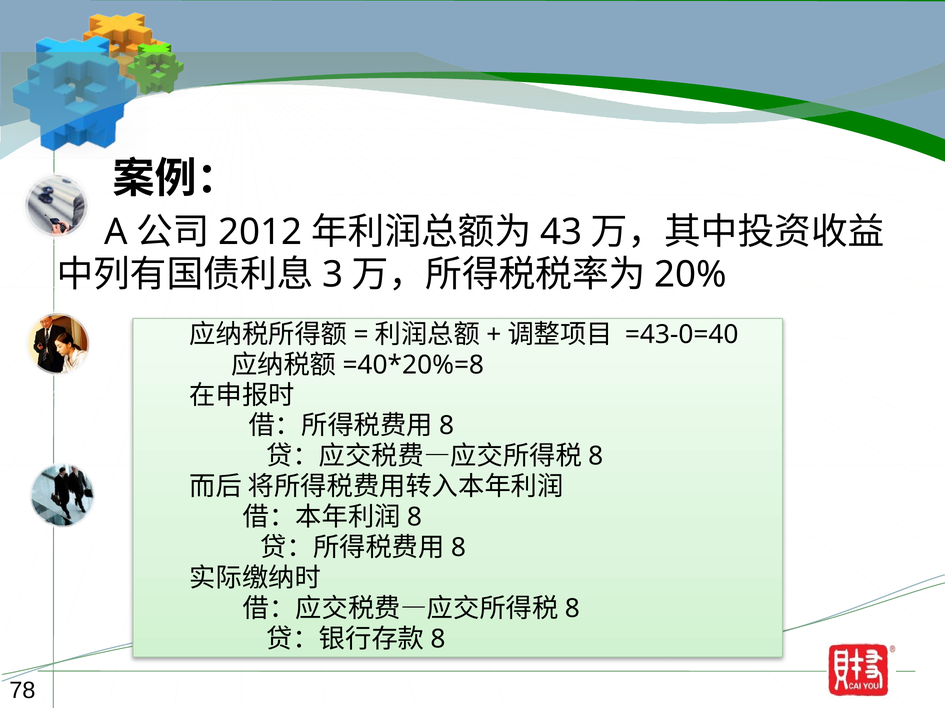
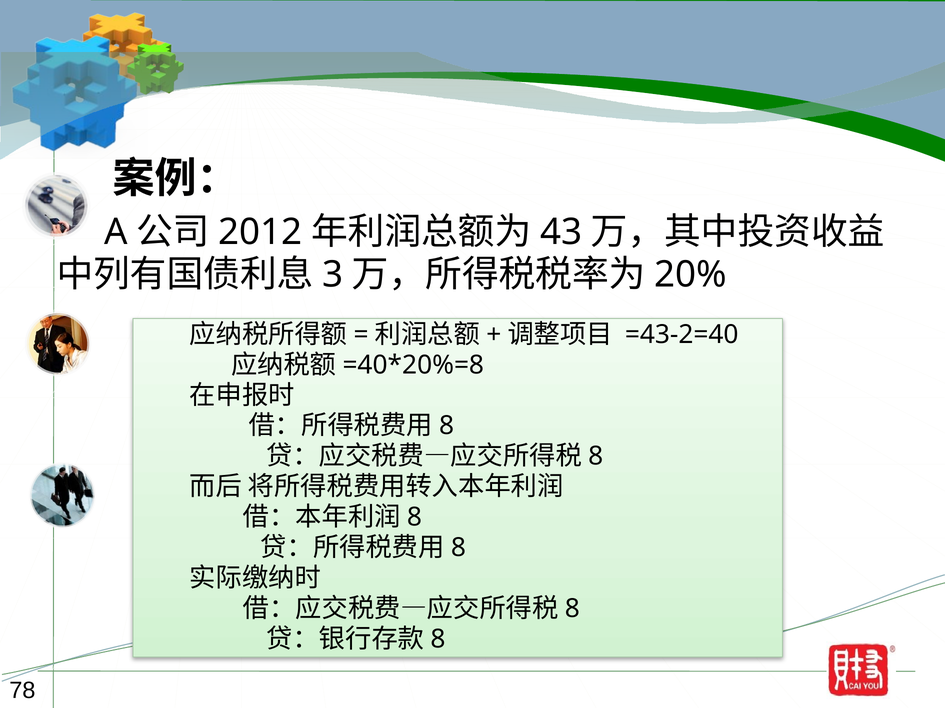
=43-0=40: =43-0=40 -> =43-2=40 (682, 335)
